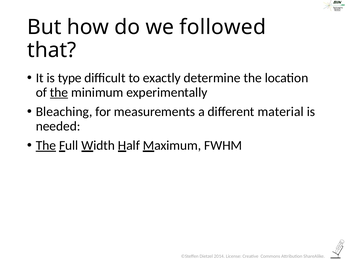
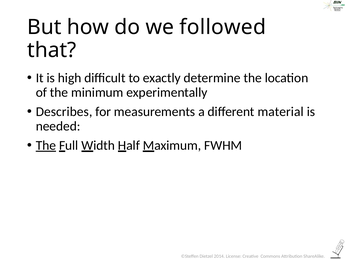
type: type -> high (70, 78)
the underline: present -> none (59, 92)
Bleaching: Bleaching -> Describes (64, 112)
